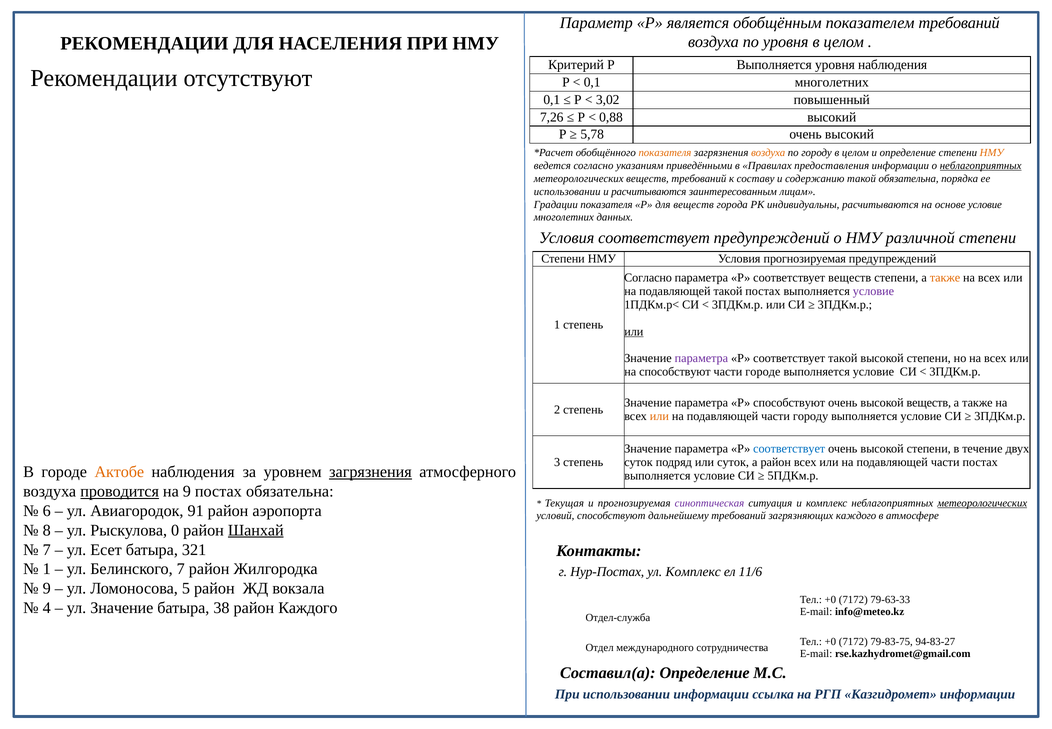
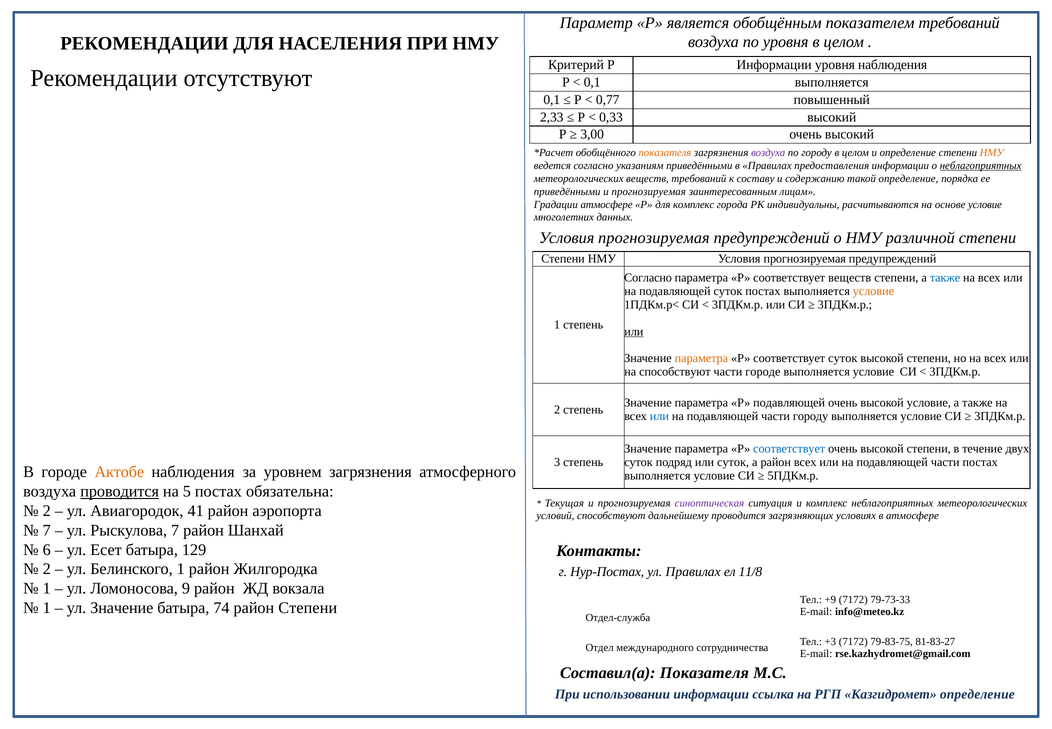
Р Выполняется: Выполняется -> Информации (774, 65)
0,1 многолетних: многолетних -> выполняется (832, 82)
3,02: 3,02 -> 0,77 (608, 100)
7,26: 7,26 -> 2,33 (552, 117)
0,88: 0,88 -> 0,33 (611, 117)
5,78: 5,78 -> 3,00 (592, 134)
воздуха colour: orange -> purple (768, 153)
такой обязательна: обязательна -> определение (909, 178)
использовании: использовании -> приведёнными (567, 191)
расчитываются: расчитываются -> прогнозируемая (649, 191)
Градации показателя: показателя -> атмосфере (607, 204)
для веществ: веществ -> комплекс (694, 204)
соответствует: соответствует -> прогнозируемая (654, 237)
также colour: orange -> blue (945, 277)
подавляющей такой: такой -> суток (728, 291)
условие colour: purple -> orange (873, 291)
параметра colour: purple -> orange (701, 358)
соответствует такой: такой -> суток (843, 358)
Р способствуют: способствуют -> подавляющей (789, 402)
высокой веществ: веществ -> условие (929, 402)
или colour: orange -> blue (659, 416)
загрязнения underline: present -> none (371, 471)
на 9: 9 -> 5 (187, 491)
метеорологических underline: present -> none (982, 503)
6: 6 -> 2 (47, 510)
91: 91 -> 41 (196, 510)
дальнейшему требований: требований -> проводится (739, 515)
загрязняющих каждого: каждого -> условиях (856, 515)
8: 8 -> 7 (47, 530)
Рыскулова 0: 0 -> 7 (175, 530)
Шанхай underline: present -> none (256, 530)
7: 7 -> 6 (47, 549)
321: 321 -> 129 (194, 549)
1: 1 -> 2 (47, 569)
Белинского 7: 7 -> 1 (181, 569)
ул Комплекс: Комплекс -> Правилах (693, 571)
11/6: 11/6 -> 11/8 (750, 571)
9: 9 -> 1 (47, 588)
5: 5 -> 9 (186, 588)
+0: +0 -> +9 (830, 599)
79-63-33: 79-63-33 -> 79-73-33 (890, 599)
4: 4 -> 1 (47, 607)
38: 38 -> 74 (221, 607)
район Каждого: Каждого -> Степени (308, 607)
+0: +0 -> +3 (830, 641)
94-83-27: 94-83-27 -> 81-83-27 (935, 641)
Составил(а Определение: Определение -> Показателя (704, 672)
Казгидромет информации: информации -> определение (977, 694)
